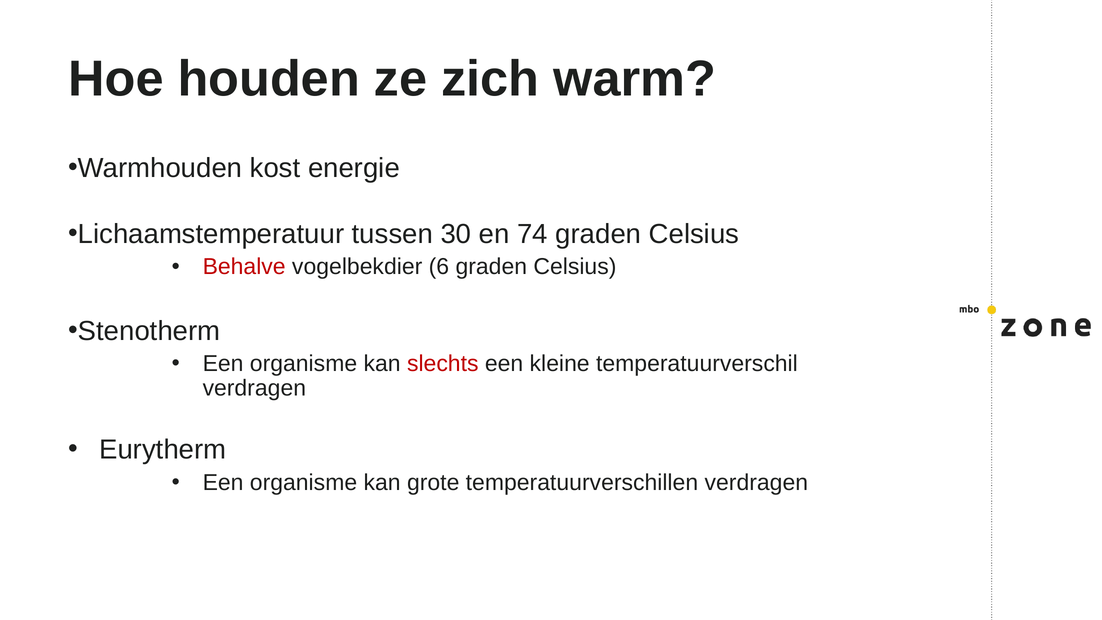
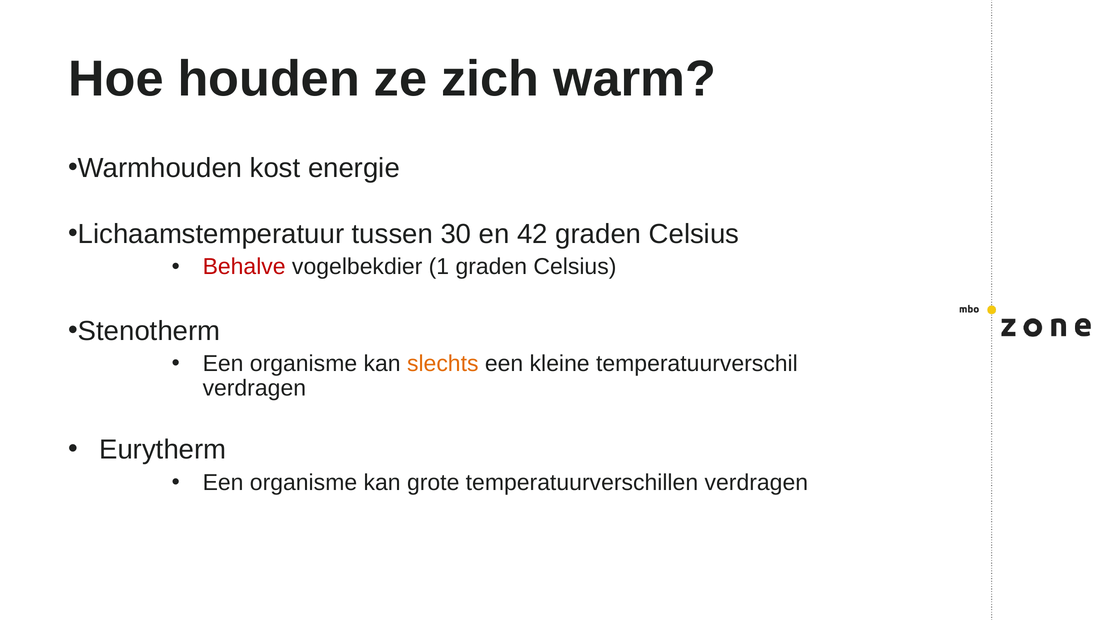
74: 74 -> 42 (532, 234)
6: 6 -> 1 (439, 267)
slechts colour: red -> orange (443, 363)
